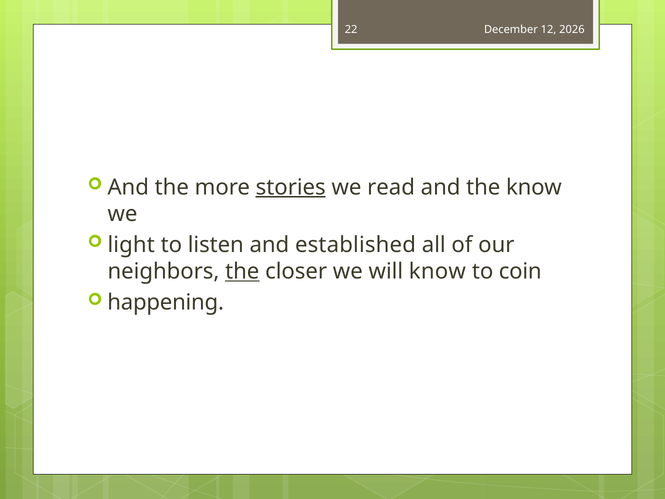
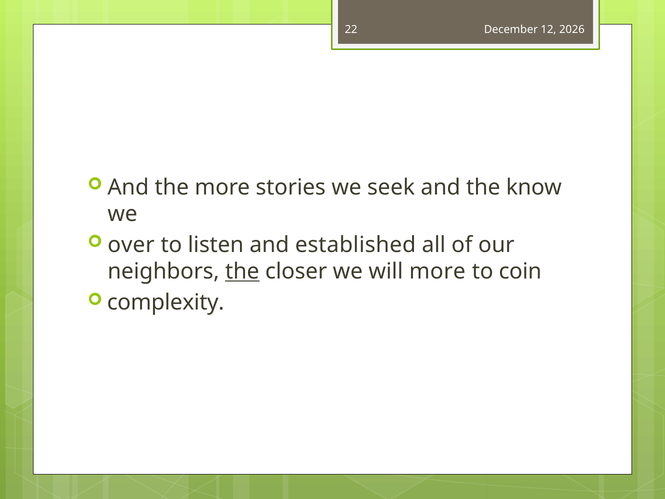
stories underline: present -> none (291, 187)
read: read -> seek (391, 187)
light: light -> over (131, 245)
will know: know -> more (437, 271)
happening: happening -> complexity (166, 302)
